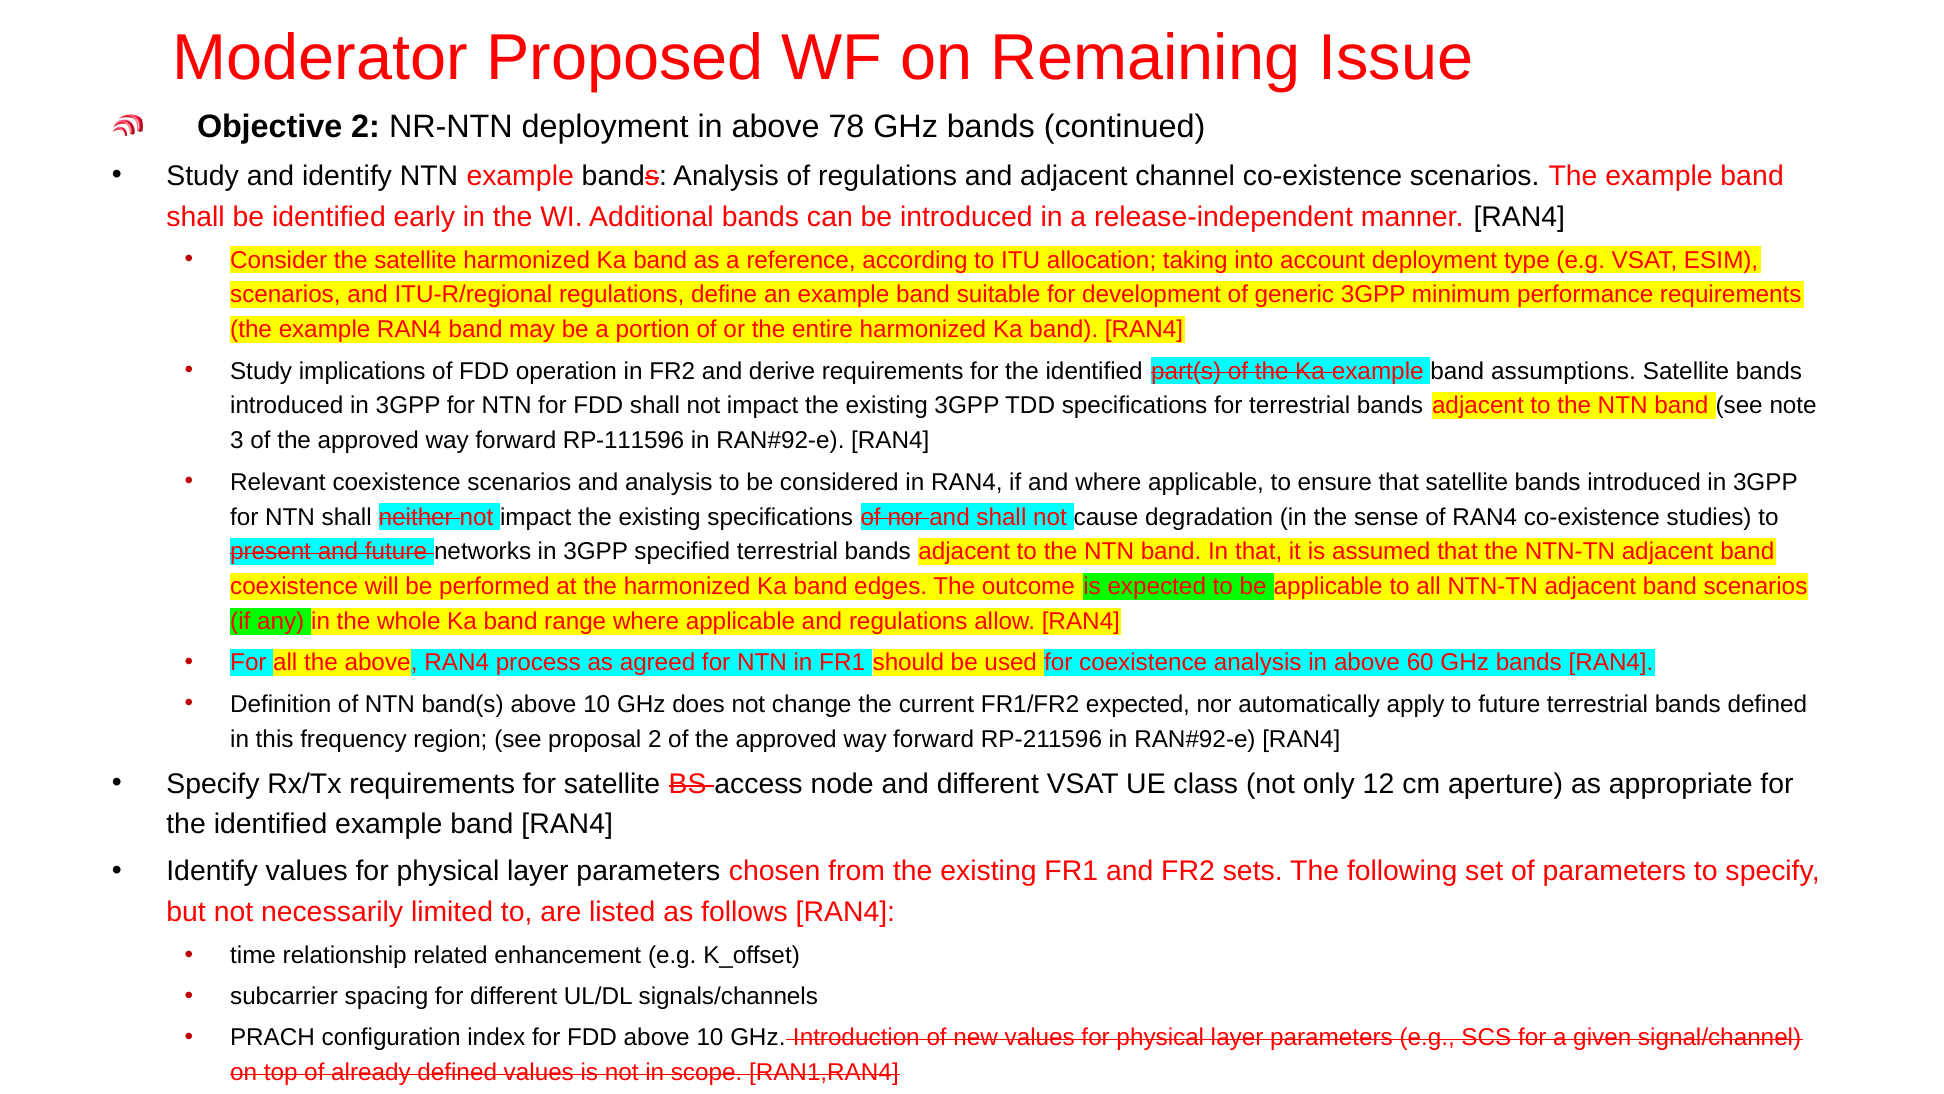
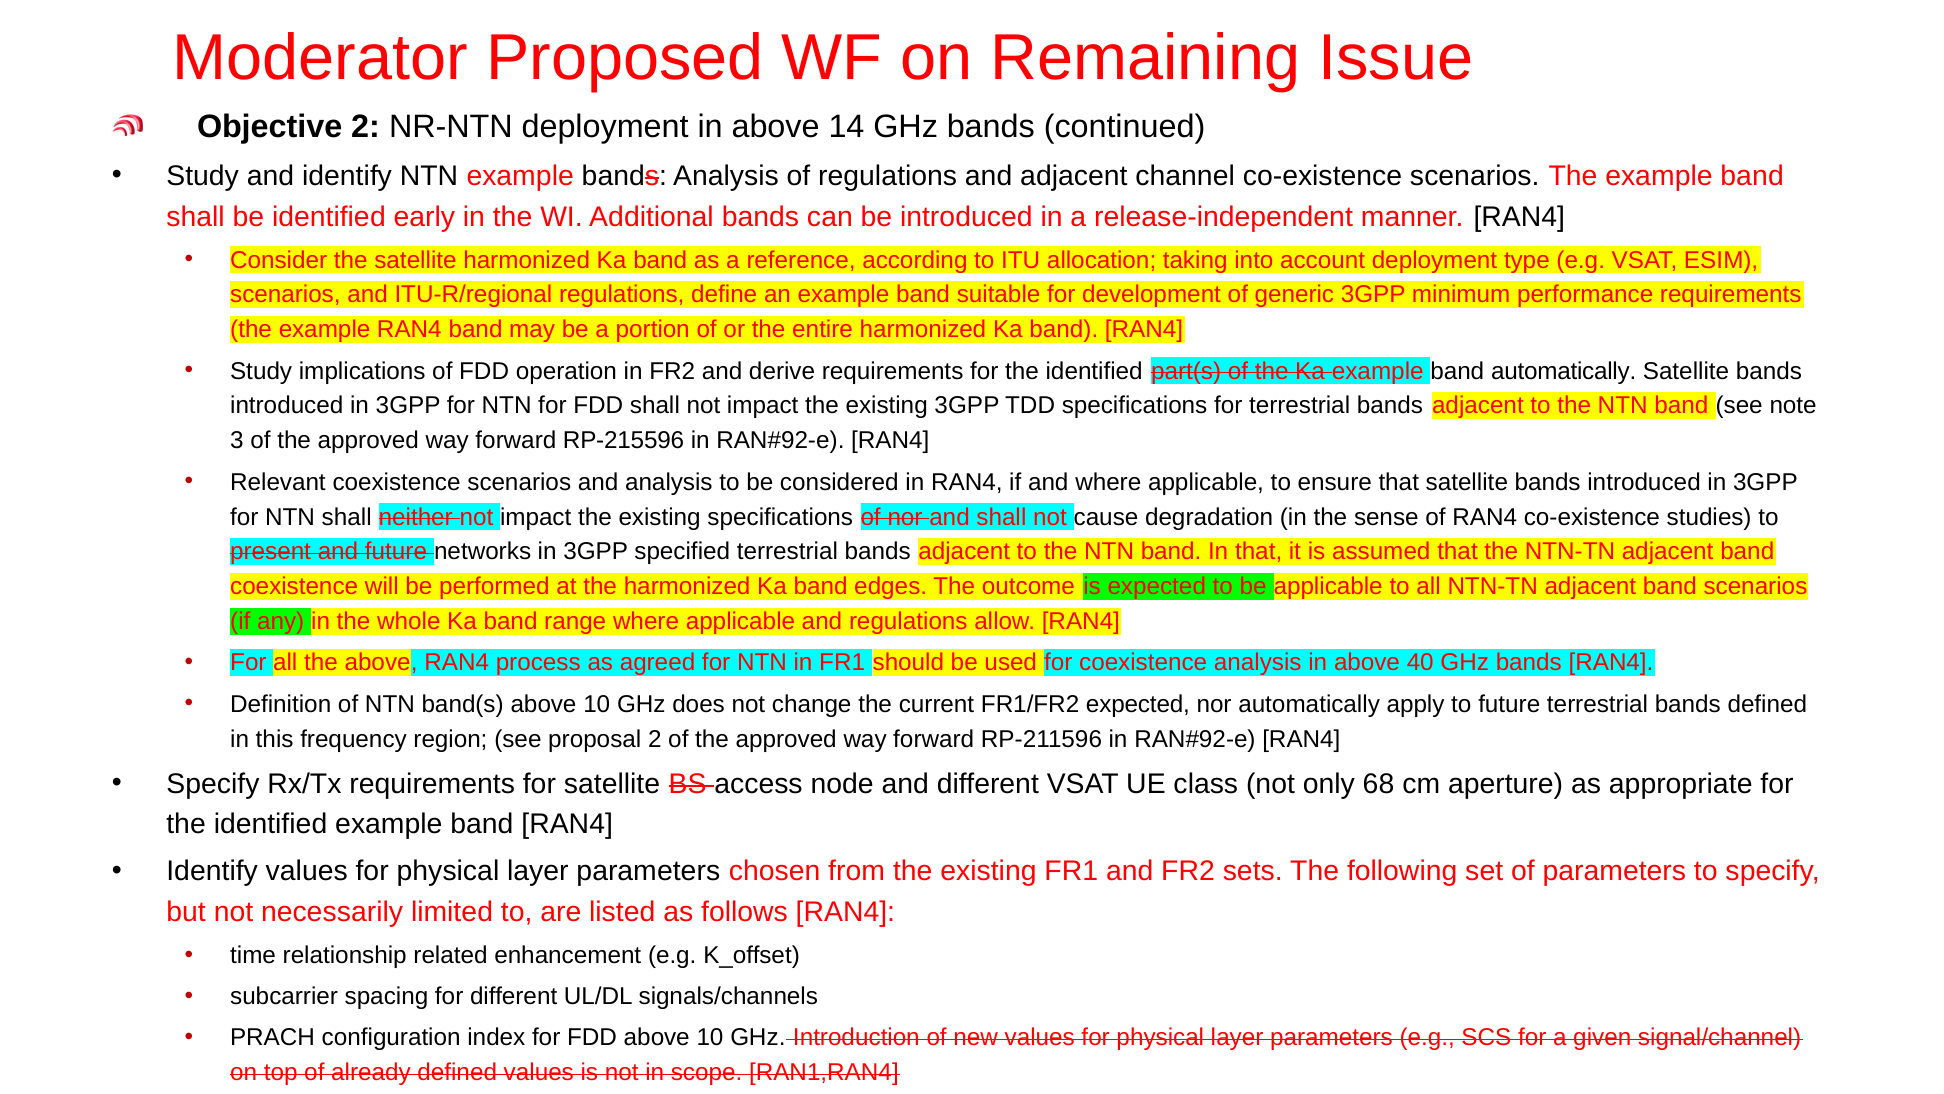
78: 78 -> 14 (847, 127)
band assumptions: assumptions -> automatically (1564, 371)
RP-111596: RP-111596 -> RP-215596 (624, 441)
60: 60 -> 40 (1420, 663)
12: 12 -> 68 (1379, 783)
